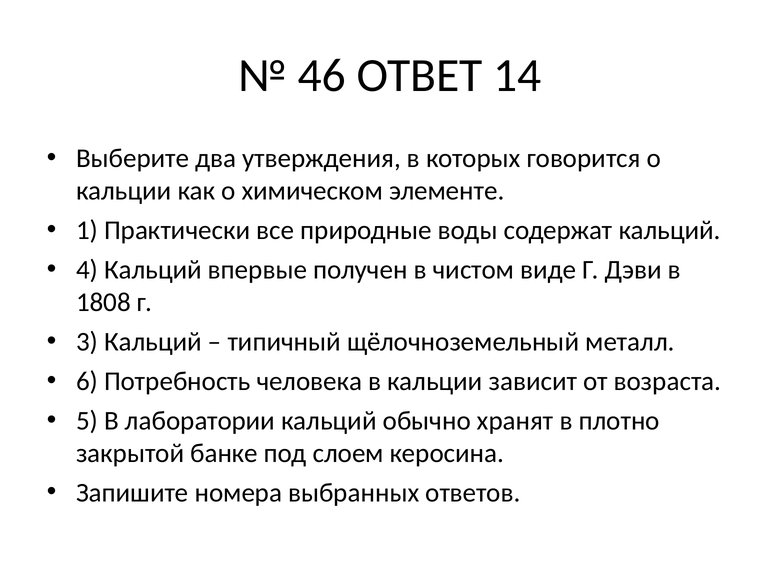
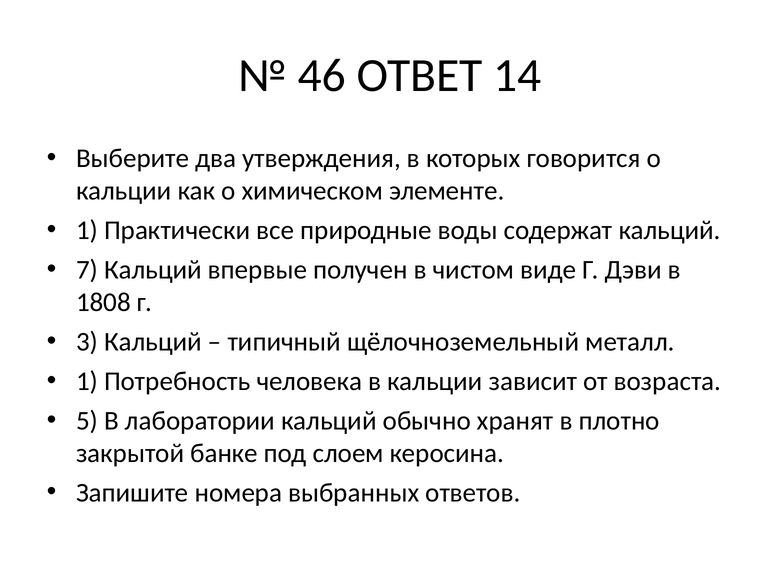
4: 4 -> 7 (87, 270)
6: 6 -> 1 (87, 381)
